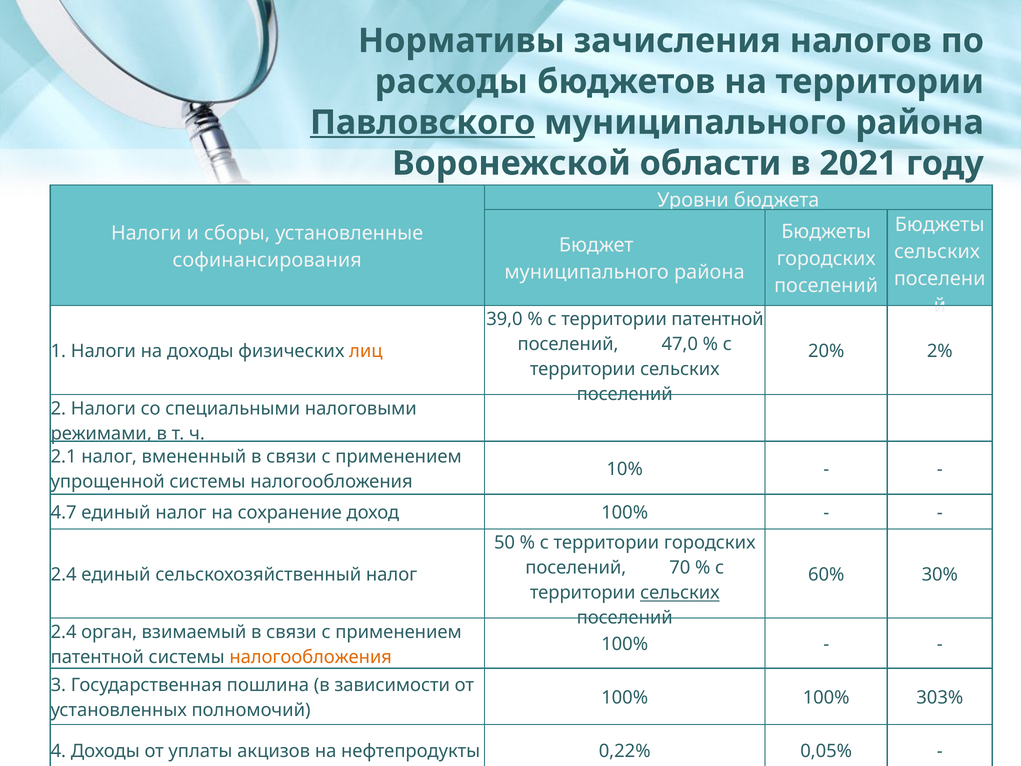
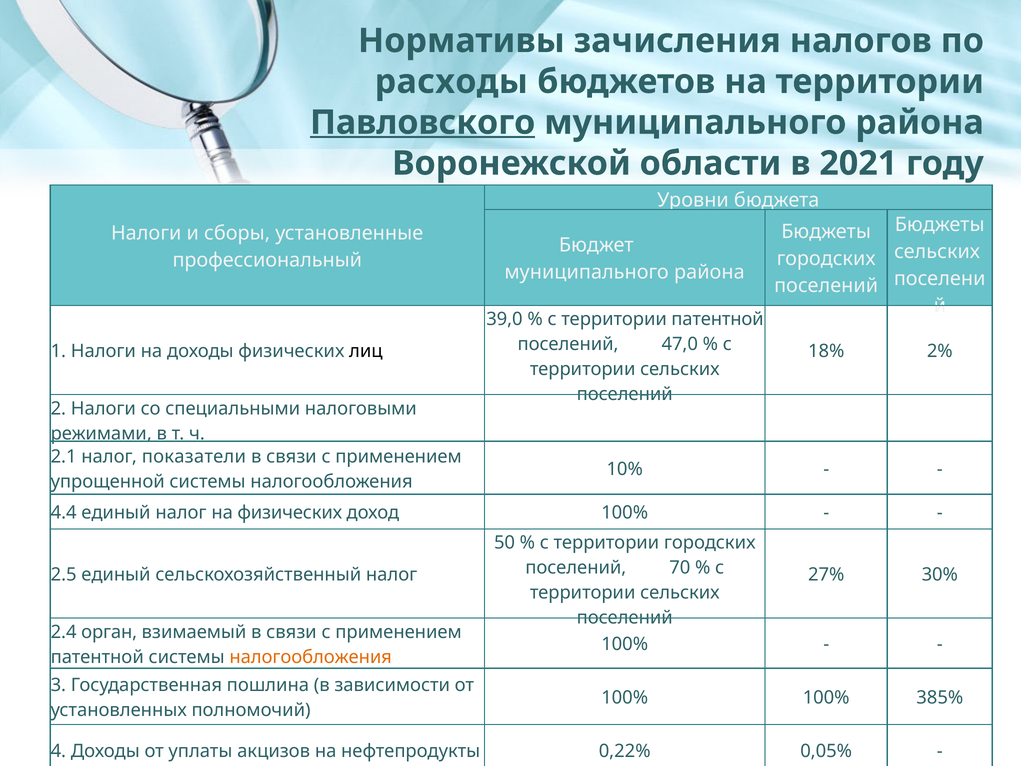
софинансирования: софинансирования -> профессиональный (267, 260)
лиц colour: orange -> black (366, 351)
20%: 20% -> 18% (826, 351)
вмененный: вмененный -> показатели (194, 456)
4.7: 4.7 -> 4.4 (64, 513)
на сохранение: сохранение -> физических (290, 513)
2.4: 2.4 -> 2.5 (64, 575)
60%: 60% -> 27% (826, 575)
сельских underline: present -> none (680, 593)
303%: 303% -> 385% (940, 697)
